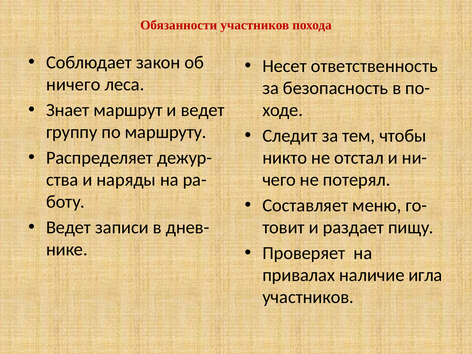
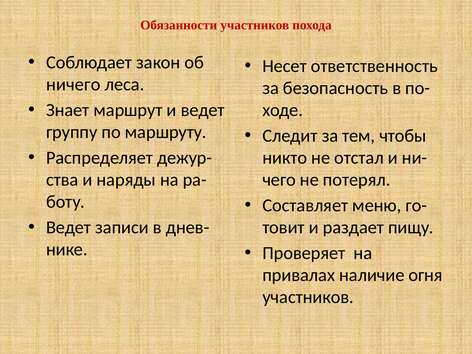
игла: игла -> огня (425, 275)
